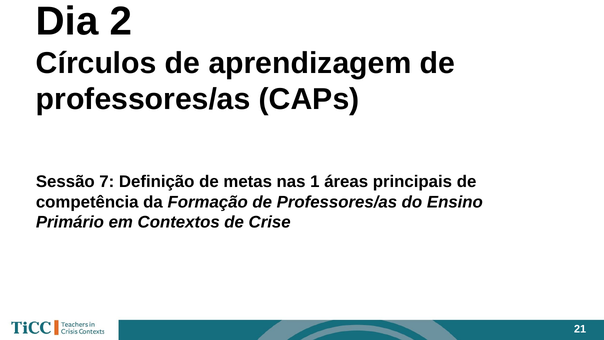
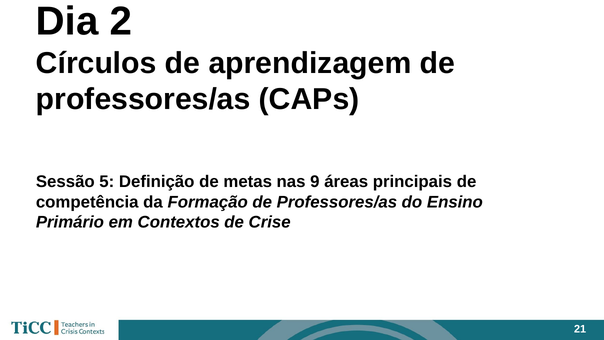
7: 7 -> 5 (107, 182)
1: 1 -> 9 (315, 182)
